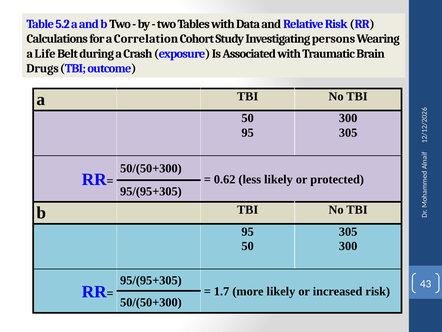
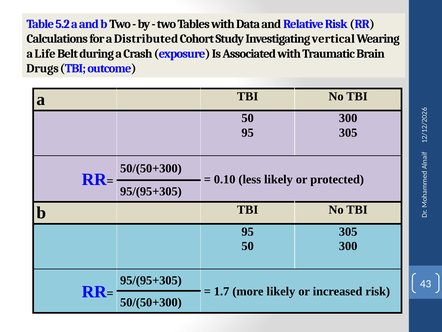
Correlation: Correlation -> Distributed (146, 39)
persons: persons -> vertical (333, 39)
0.62: 0.62 -> 0.10 (225, 179)
